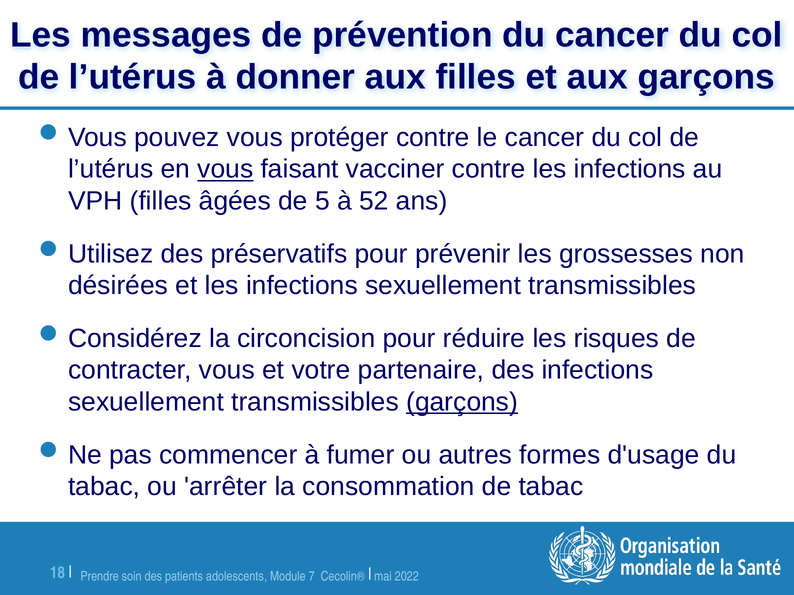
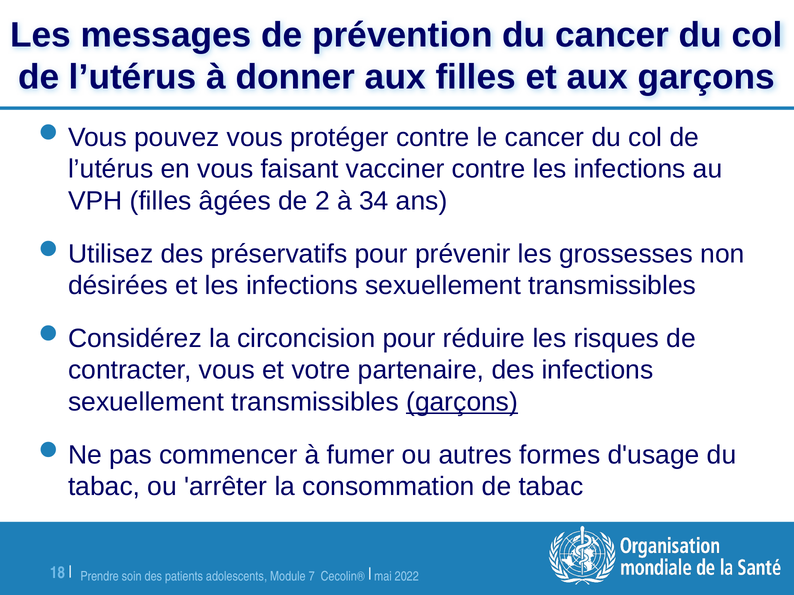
vous underline: present -> none (225, 169)
5: 5 -> 2 (322, 201)
52: 52 -> 34 (374, 201)
